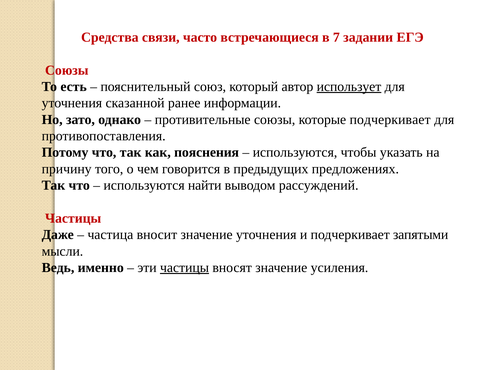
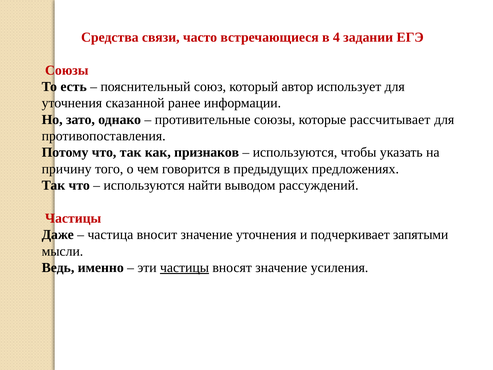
7: 7 -> 4 (336, 37)
использует underline: present -> none (349, 87)
которые подчеркивает: подчеркивает -> рассчитывает (390, 119)
пояснения: пояснения -> признаков (207, 152)
